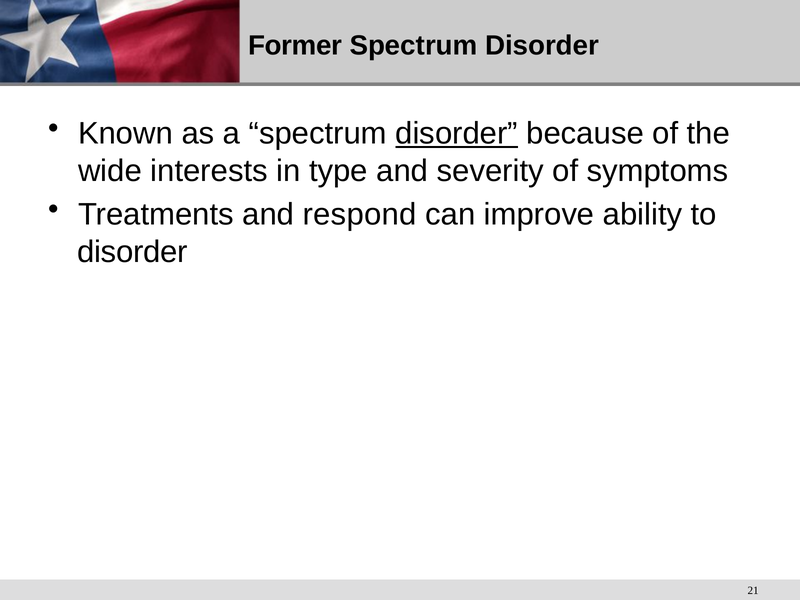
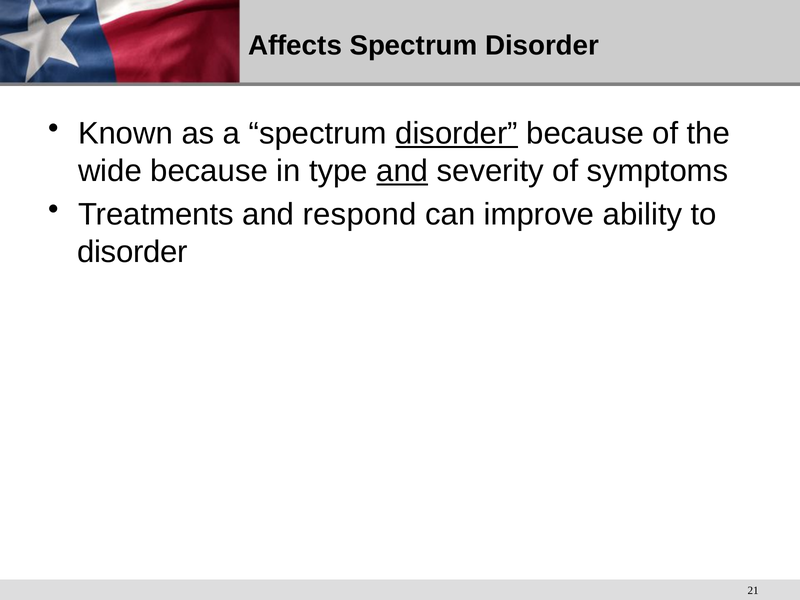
Former: Former -> Affects (295, 46)
wide interests: interests -> because (209, 171)
and underline: none -> present (402, 171)
